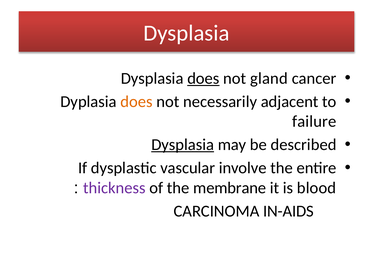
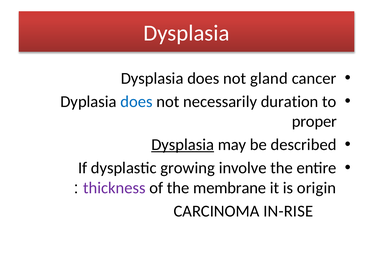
does underline: present -> none (203, 78)
does colour: orange -> blue (137, 101)
adjacent: adjacent -> duration (290, 101)
failure: failure -> proper (314, 121)
vascular: vascular -> growing (188, 168)
blood: blood -> origin (317, 188)
IN-AIDS: IN-AIDS -> IN-RISE (288, 211)
